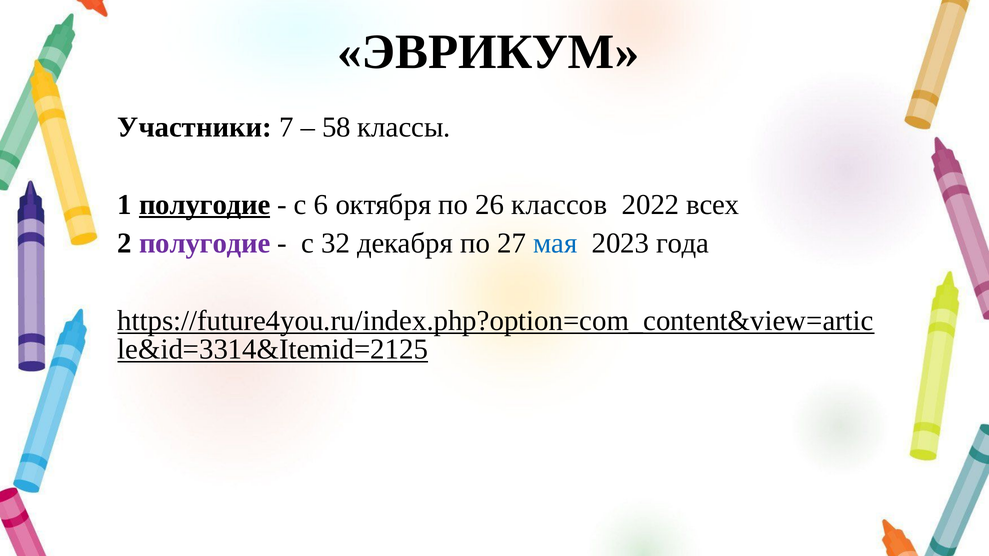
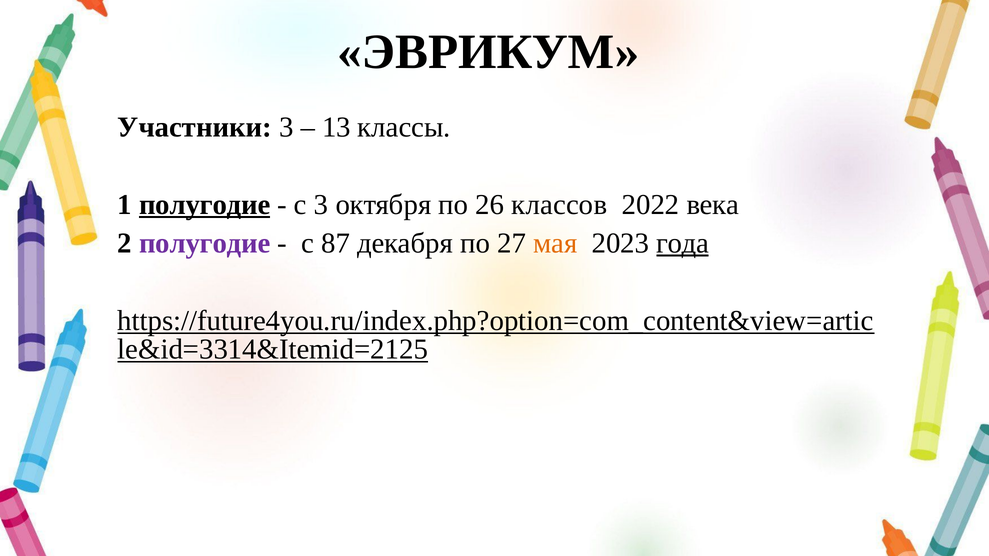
Участники 7: 7 -> 3 (287, 127)
58: 58 -> 13 (336, 127)
с 6: 6 -> 3 (321, 205)
всех: всех -> века (713, 205)
32: 32 -> 87 (336, 243)
мая colour: blue -> orange (555, 243)
года underline: none -> present (683, 243)
